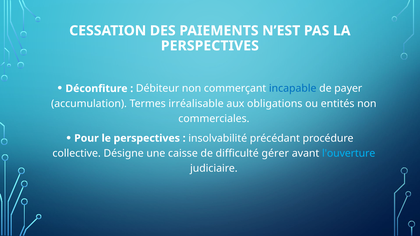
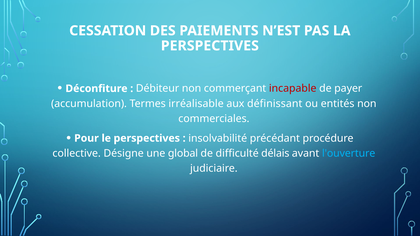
incapable colour: blue -> red (293, 89)
obligations: obligations -> définissant (275, 104)
caisse: caisse -> global (183, 153)
gérer: gérer -> délais (275, 153)
